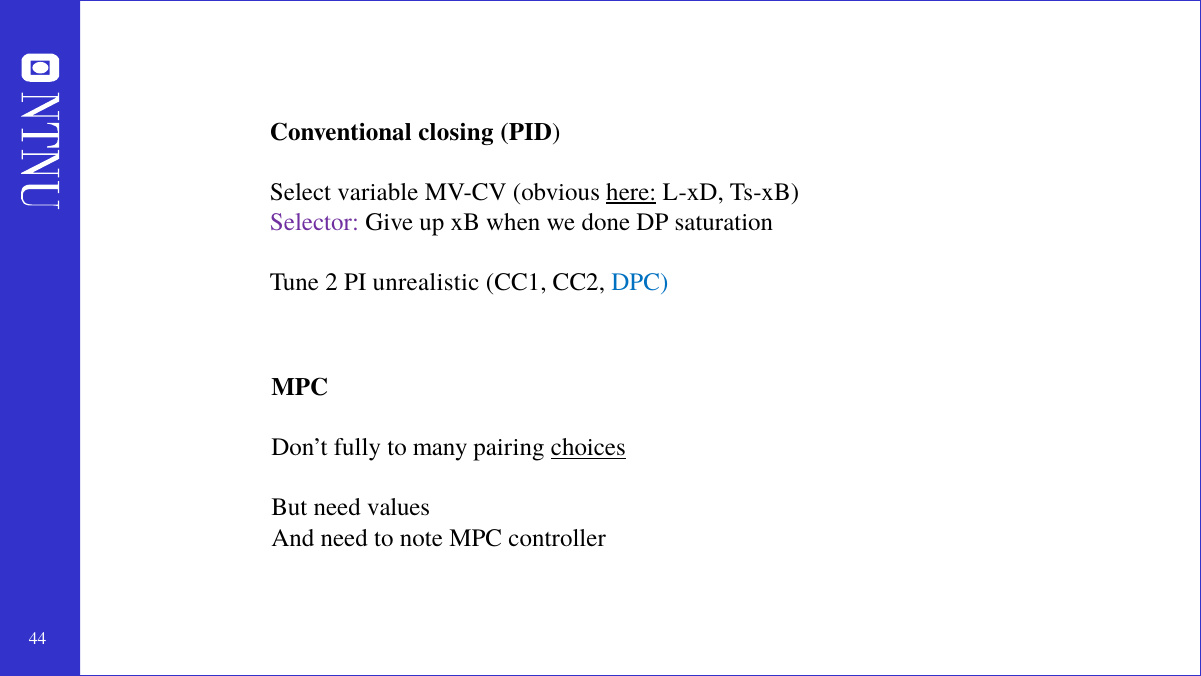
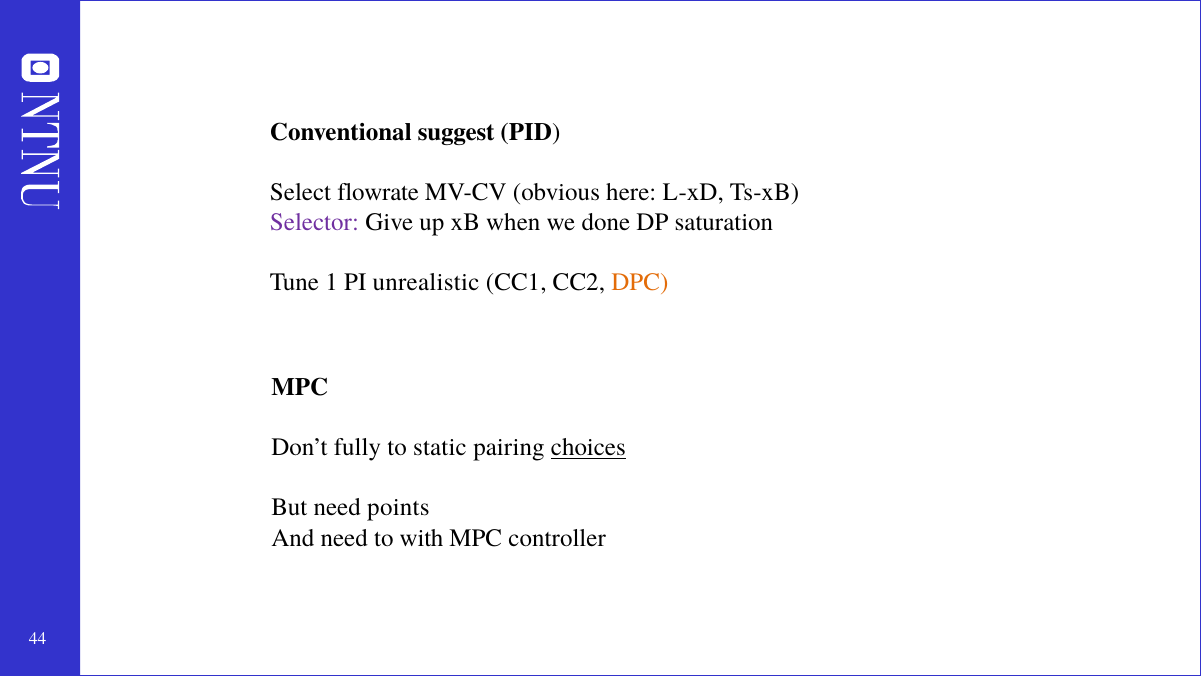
closing: closing -> suggest (456, 132)
variable: variable -> flowrate (378, 192)
here underline: present -> none (631, 192)
2: 2 -> 1 (332, 282)
DPC colour: blue -> orange (640, 282)
many: many -> static (440, 447)
values: values -> points (398, 507)
note: note -> with (422, 537)
